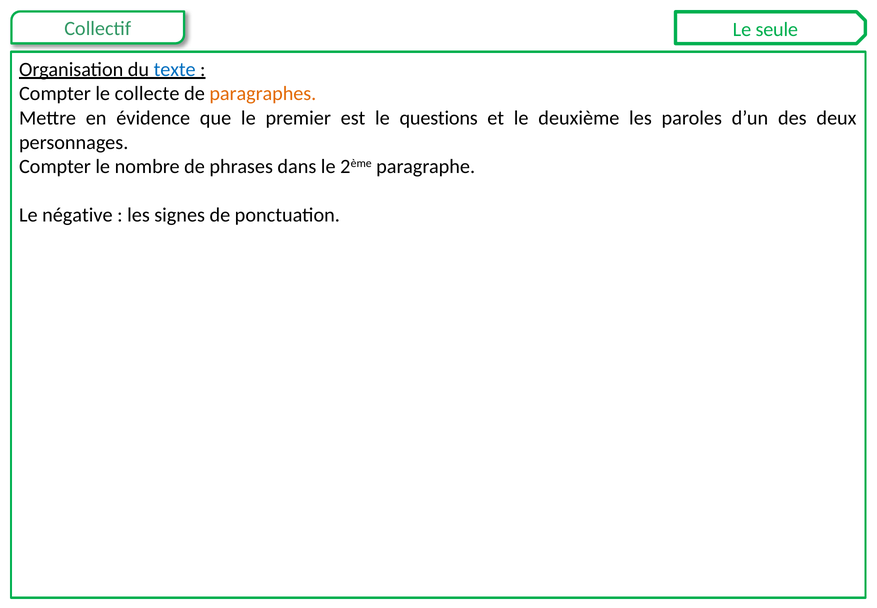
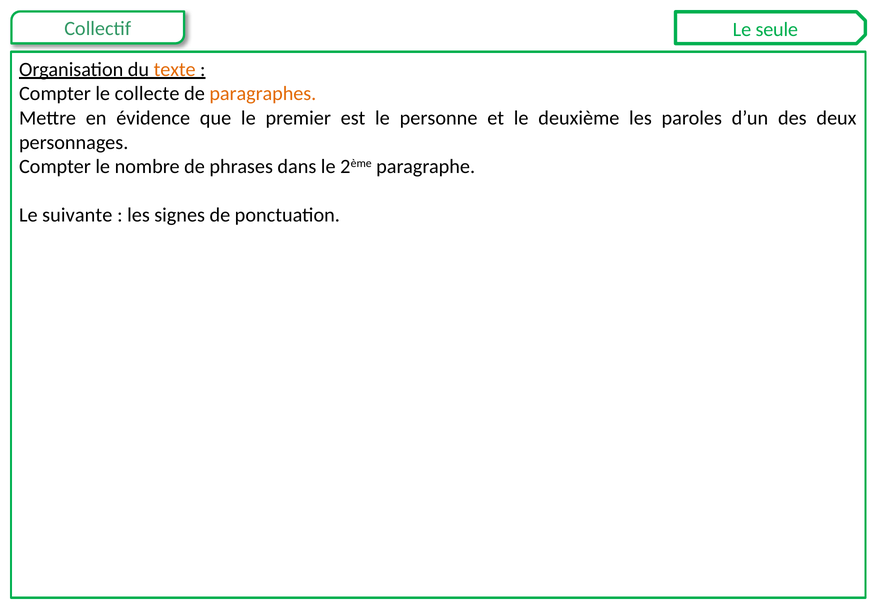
texte colour: blue -> orange (175, 69)
questions: questions -> personne (439, 118)
négative: négative -> suivante (77, 215)
